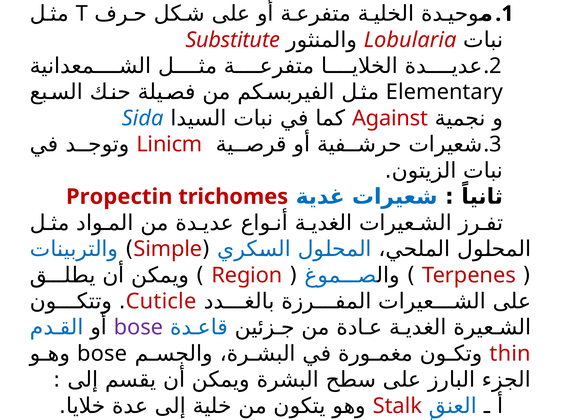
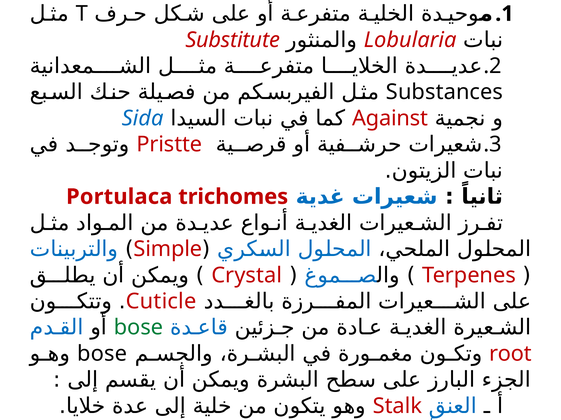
Elementary: Elementary -> Substances (444, 92)
Linicm: Linicm -> Pristte (169, 145)
Propectin: Propectin -> Portulaca (119, 197)
Region: Region -> Crystal (247, 276)
bose colour: purple -> green (139, 328)
thin: thin -> root (510, 354)
